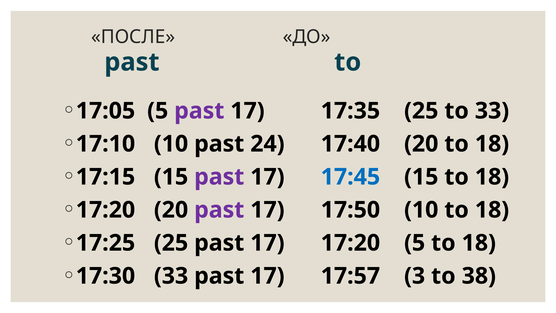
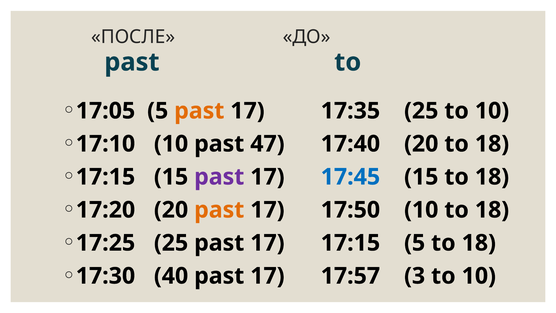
past colour: purple -> orange (199, 111)
25 to 33: 33 -> 10 (492, 111)
24: 24 -> 47 (267, 144)
past colour: purple -> orange (219, 210)
17 17:20: 17:20 -> 17:15 (350, 243)
17:30 33: 33 -> 40 (171, 276)
3 to 38: 38 -> 10 (479, 276)
